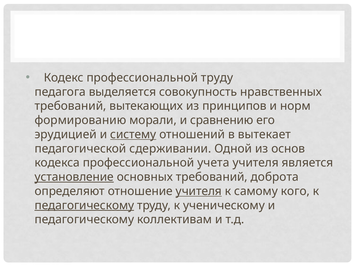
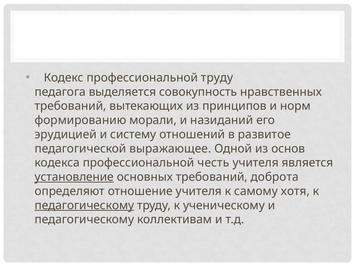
сравнению: сравнению -> назиданий (222, 120)
систему underline: present -> none (133, 135)
вытекает: вытекает -> развитое (264, 135)
сдерживании: сдерживании -> выражающее (170, 149)
учета: учета -> честь (213, 163)
учителя underline: present -> none (199, 191)
кого: кого -> хотя (295, 191)
